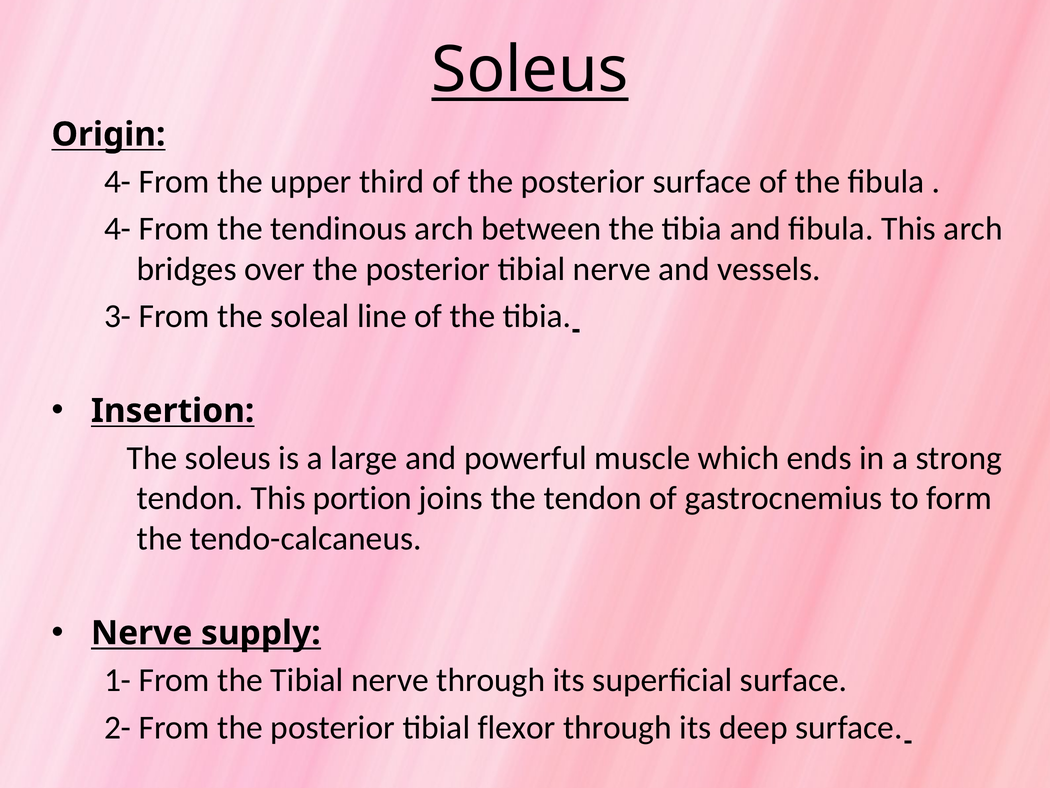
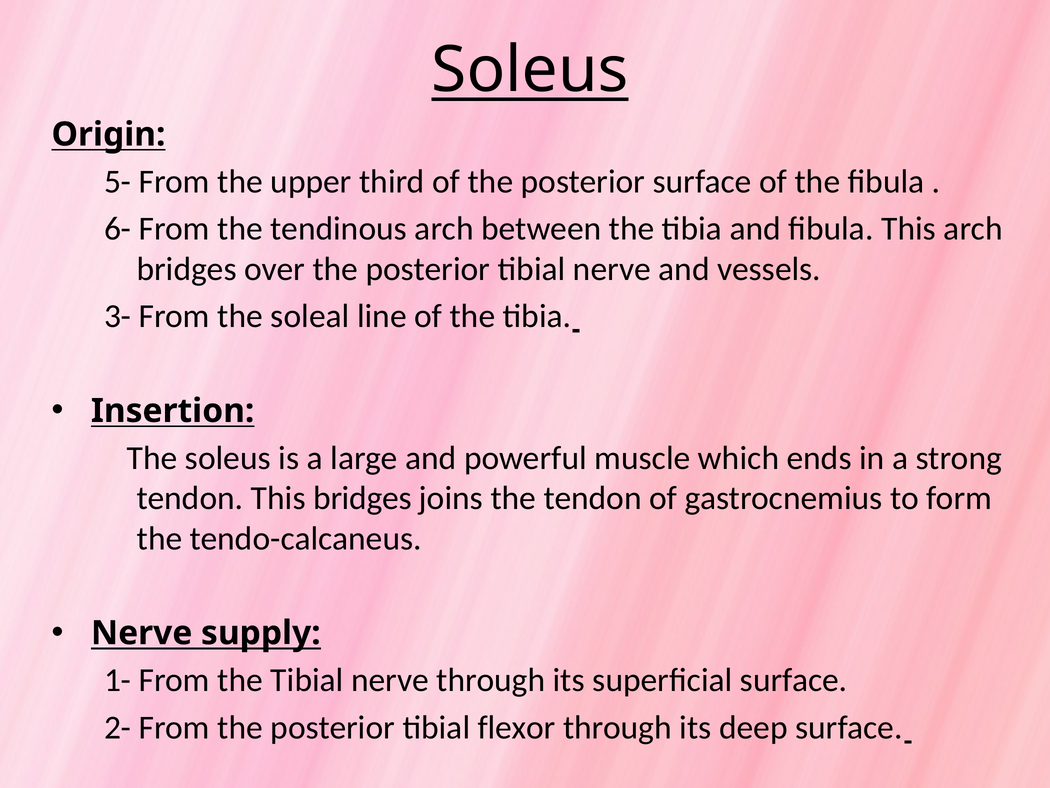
4-: 4- -> 5- (118, 182)
4-: 4- -> 6- (118, 229)
This portion: portion -> bridges (362, 498)
